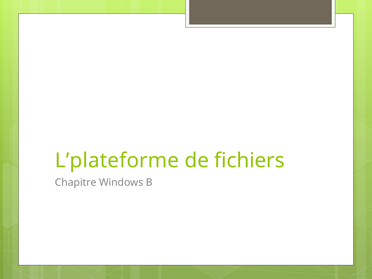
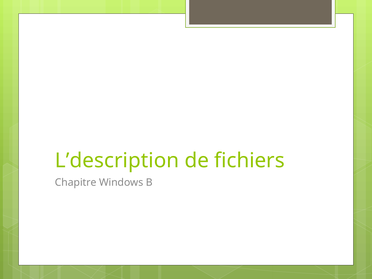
L’plateforme: L’plateforme -> L’description (117, 161)
